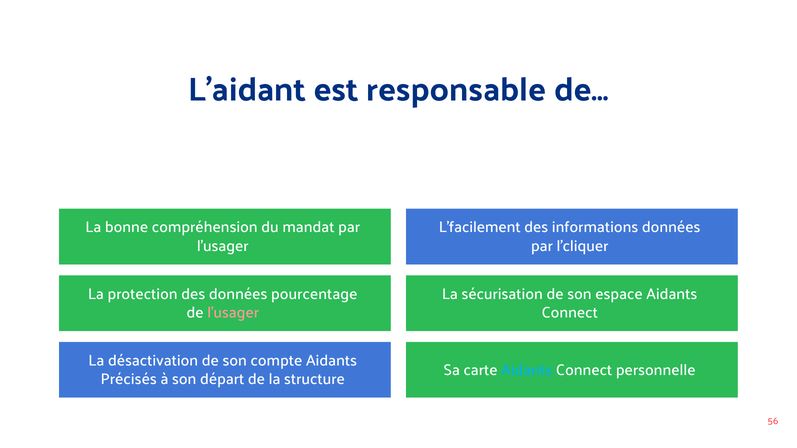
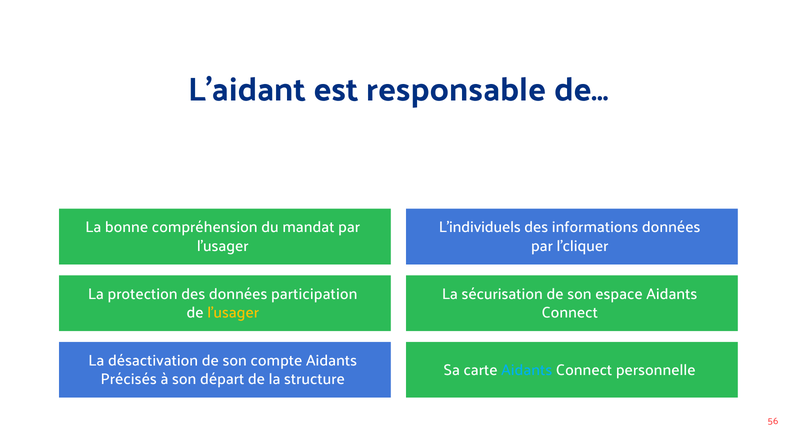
L’facilement: L’facilement -> L’individuels (480, 228)
pourcentage: pourcentage -> participation (314, 294)
l’usager colour: pink -> yellow (233, 313)
